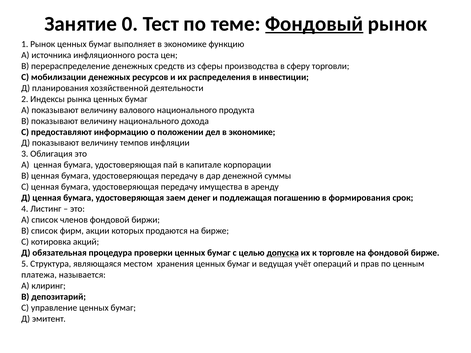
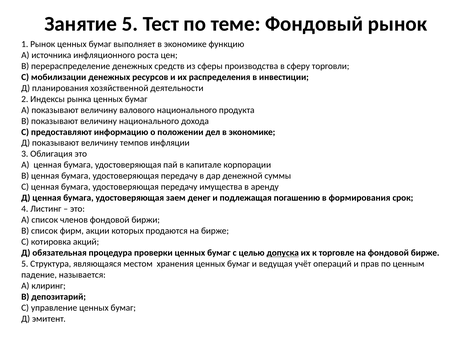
Занятие 0: 0 -> 5 (130, 24)
Фондовый underline: present -> none (314, 24)
платежа: платежа -> падение (39, 275)
